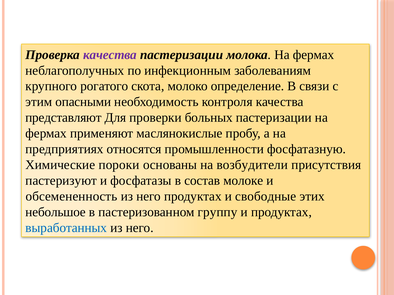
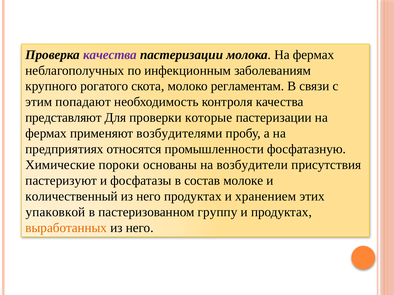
определение: определение -> регламентам (248, 86)
опасными: опасными -> попадают (83, 102)
больных: больных -> которые (209, 118)
маслянокислые: маслянокислые -> возбудителями (179, 134)
обсемененность: обсемененность -> количественный (72, 197)
свободные: свободные -> хранением (266, 197)
небольшое: небольшое -> упаковкой (55, 212)
выработанных colour: blue -> orange (66, 228)
